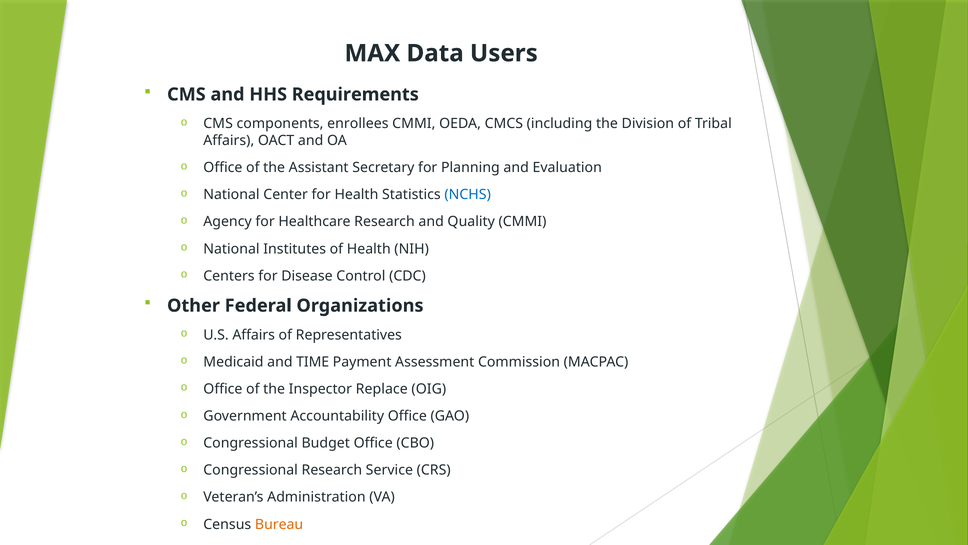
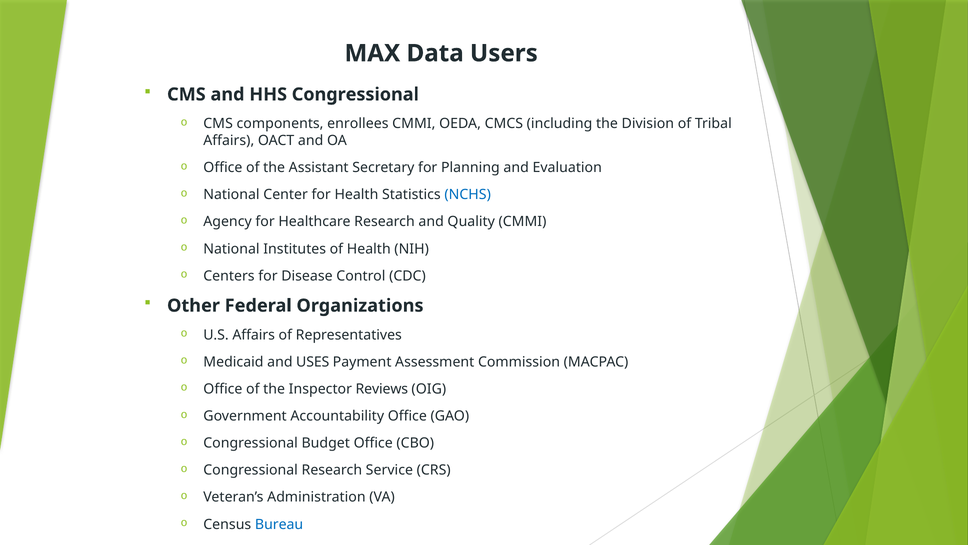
HHS Requirements: Requirements -> Congressional (355, 94)
TIME: TIME -> USES (313, 362)
Replace: Replace -> Reviews (382, 389)
Bureau colour: orange -> blue (279, 524)
